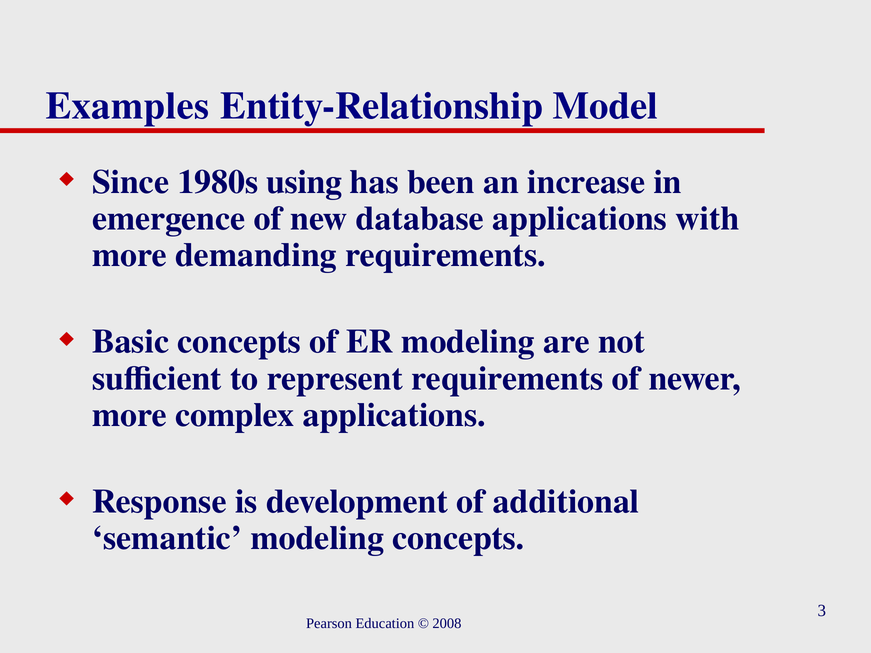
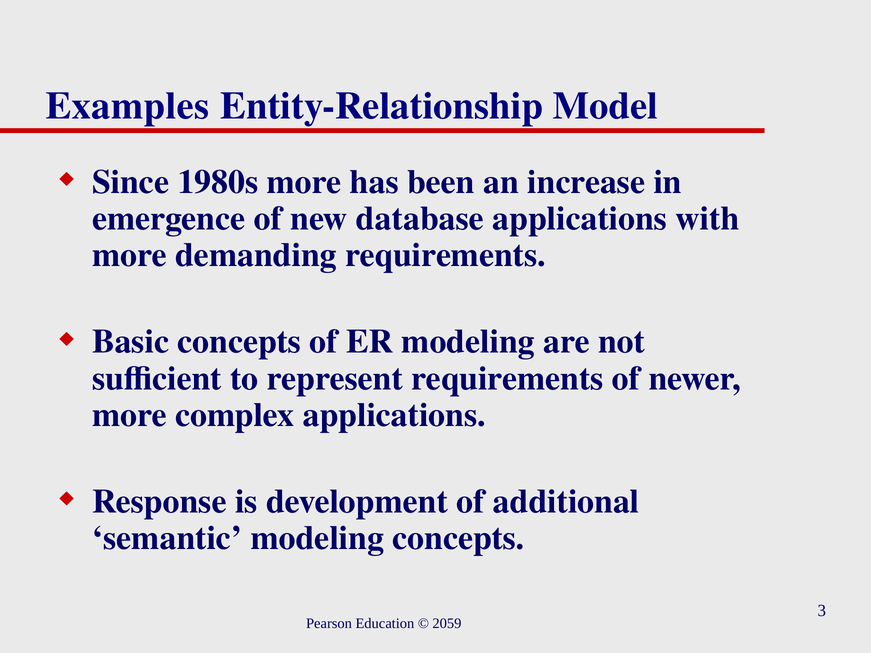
1980s using: using -> more (304, 182)
2008: 2008 -> 2059 (447, 624)
